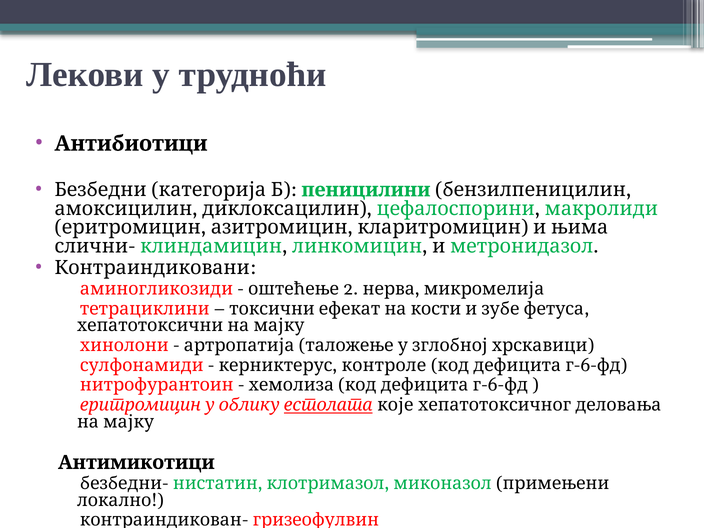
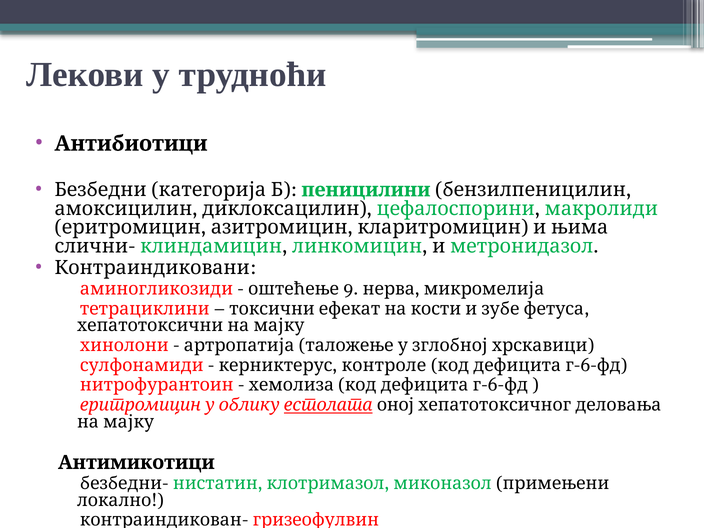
2: 2 -> 9 (351, 289)
које: које -> оној (396, 405)
